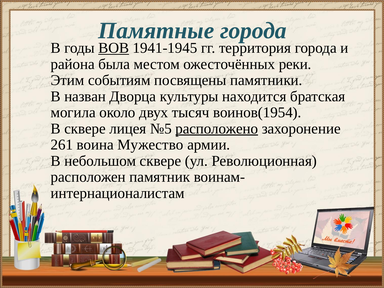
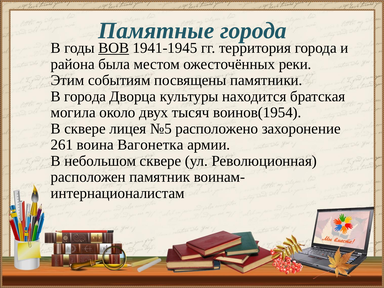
В назван: назван -> города (85, 96)
расположено underline: present -> none (217, 129)
Мужество: Мужество -> Вагонетка (150, 145)
